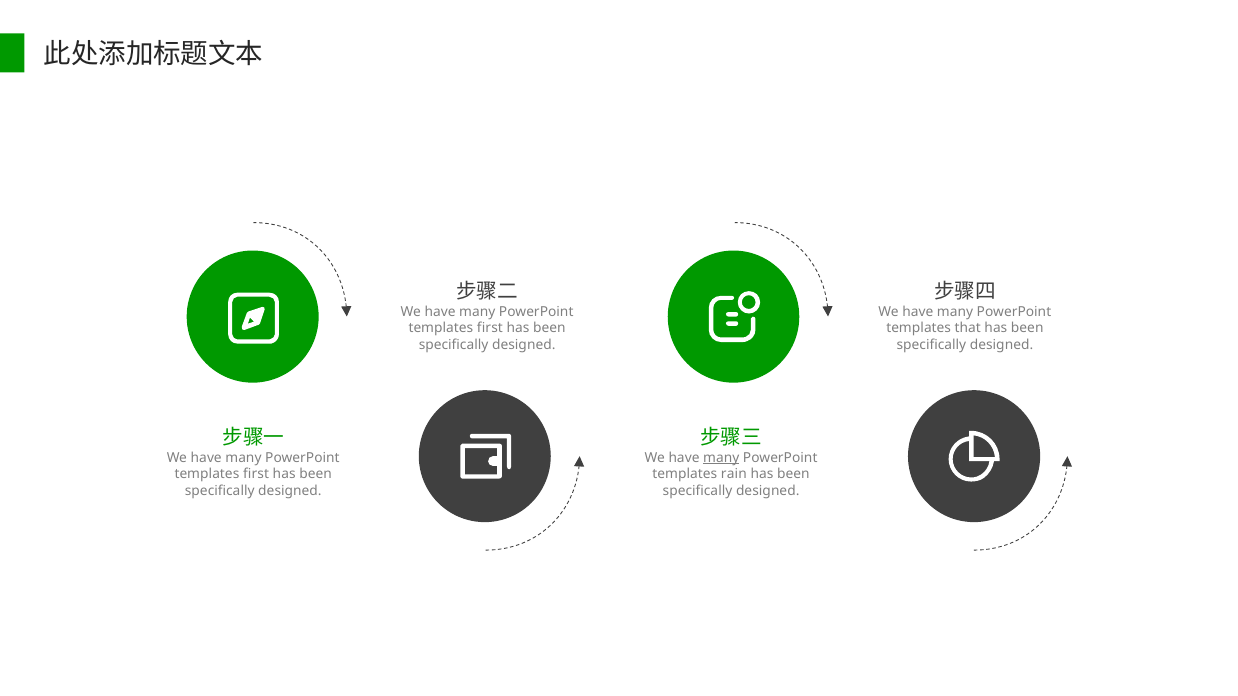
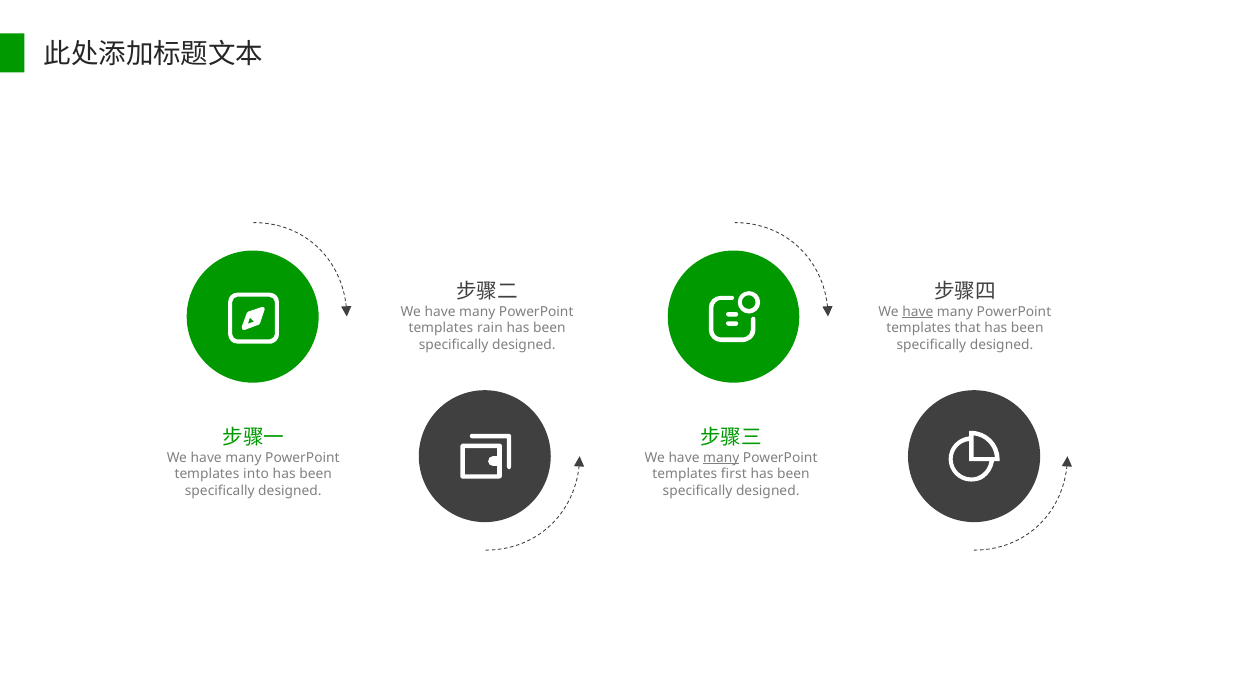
have underline: none -> present (918, 312)
first: first -> rain (490, 328)
first: first -> into (256, 474)
rain: rain -> first (734, 474)
